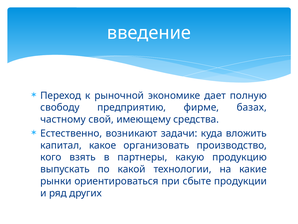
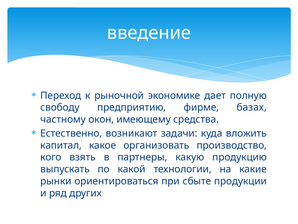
свой: свой -> окон (101, 119)
